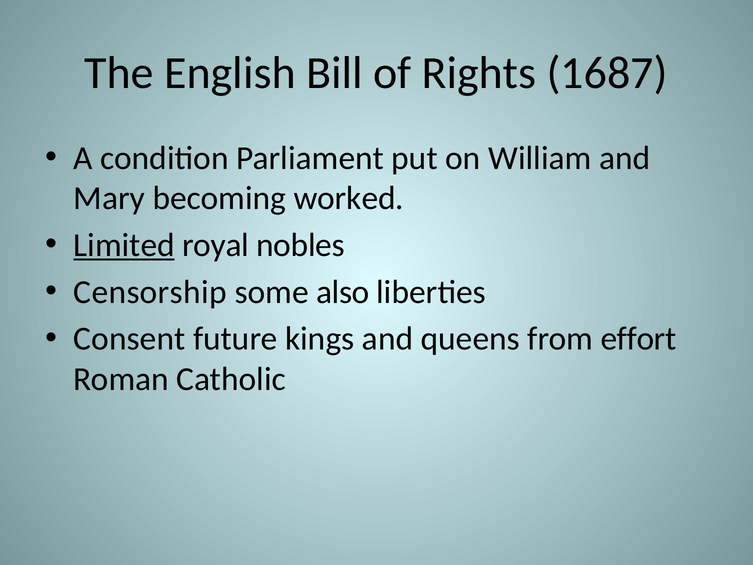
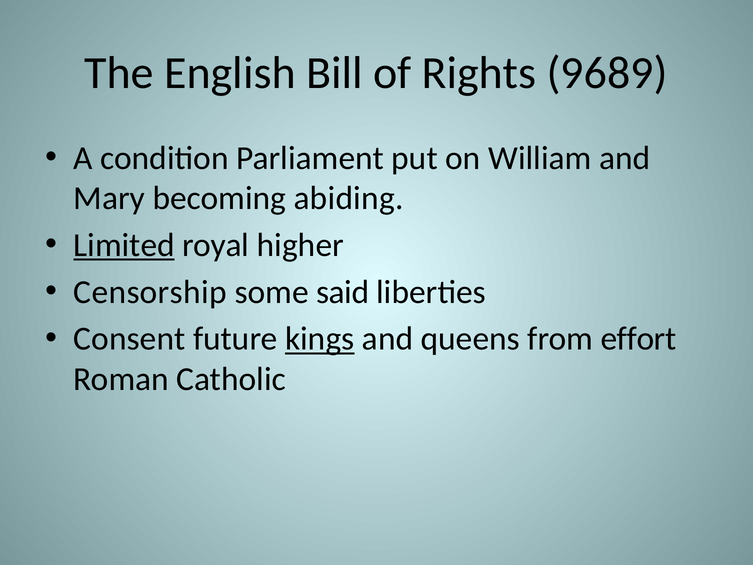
1687: 1687 -> 9689 (607, 73)
worked: worked -> abiding (349, 198)
nobles: nobles -> higher (300, 245)
also: also -> said (343, 292)
kings underline: none -> present (320, 339)
